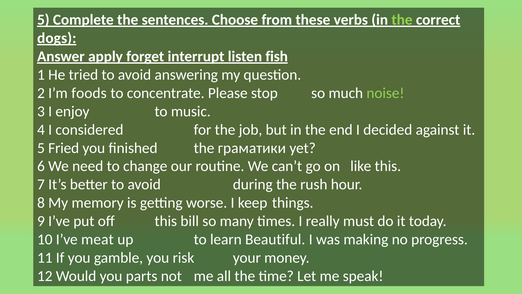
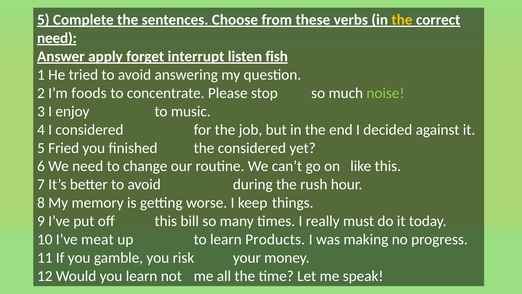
the colour: light green -> yellow (402, 20)
dogs: dogs -> need (57, 38)
the граматики: граматики -> considered (252, 148)
Beautiful: Beautiful -> Products (275, 239)
you parts: parts -> learn (142, 276)
